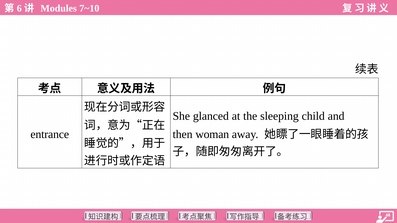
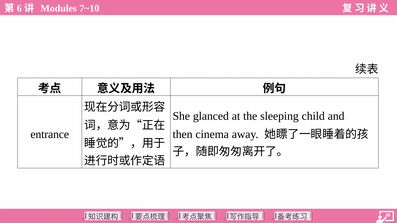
woman: woman -> cinema (212, 134)
